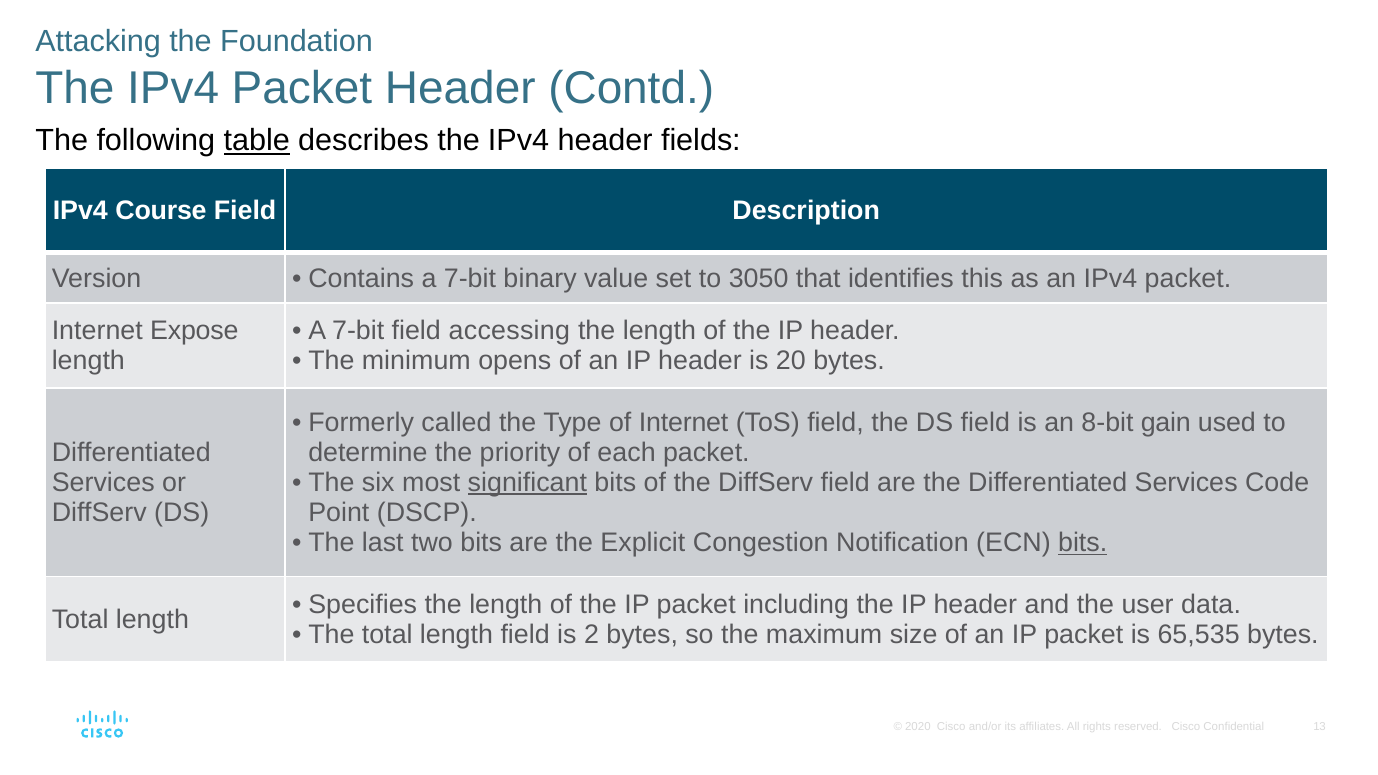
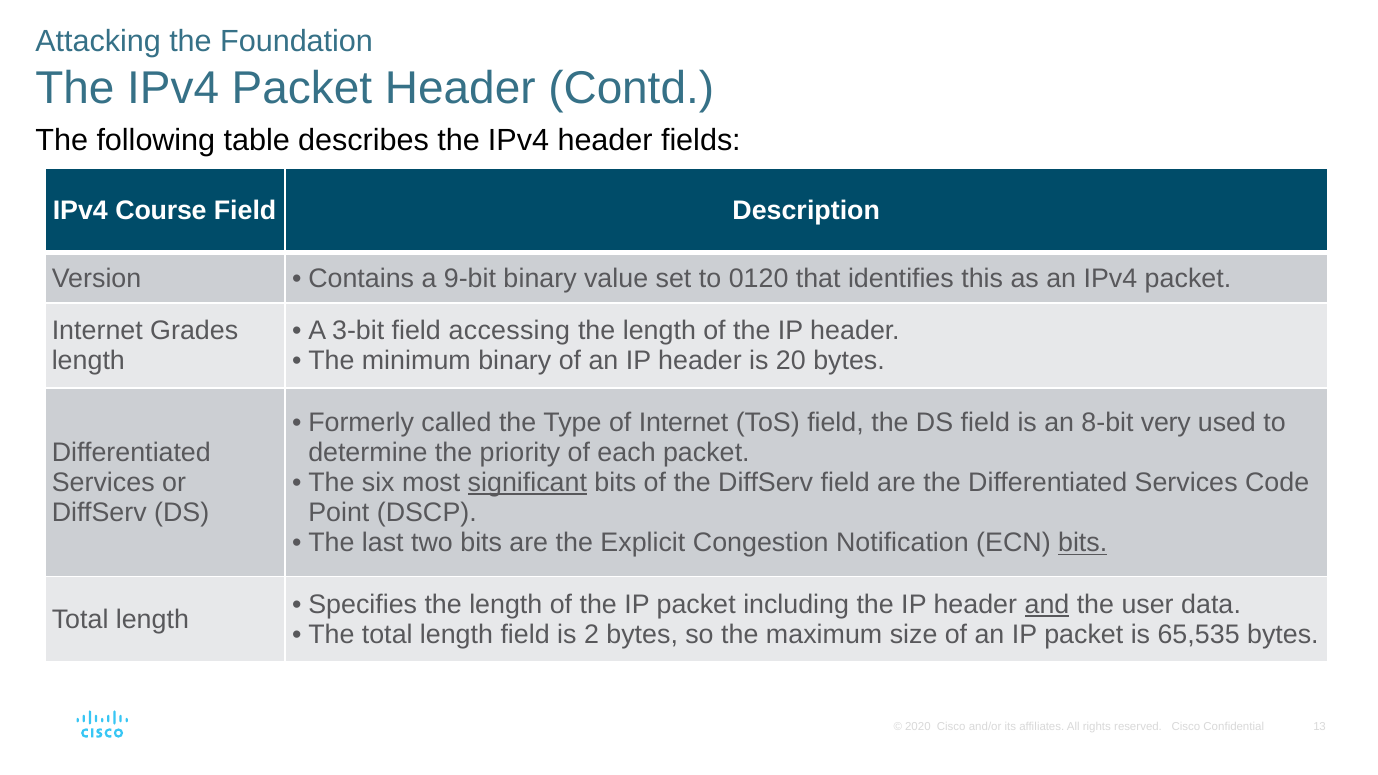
table underline: present -> none (257, 141)
Contains a 7-bit: 7-bit -> 9-bit (470, 278)
3050: 3050 -> 0120 (759, 278)
Expose: Expose -> Grades (194, 331)
7-bit: 7-bit -> 3-bit (358, 331)
minimum opens: opens -> binary (515, 361)
gain: gain -> very (1166, 423)
and underline: none -> present (1047, 605)
